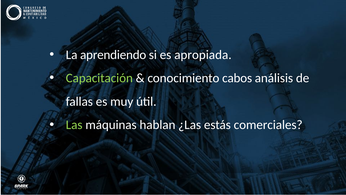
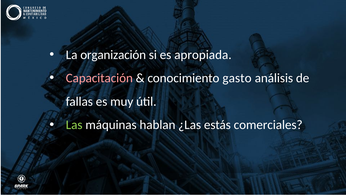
aprendiendo: aprendiendo -> organización (113, 55)
Capacitación colour: light green -> pink (99, 78)
cabos: cabos -> gasto (237, 78)
